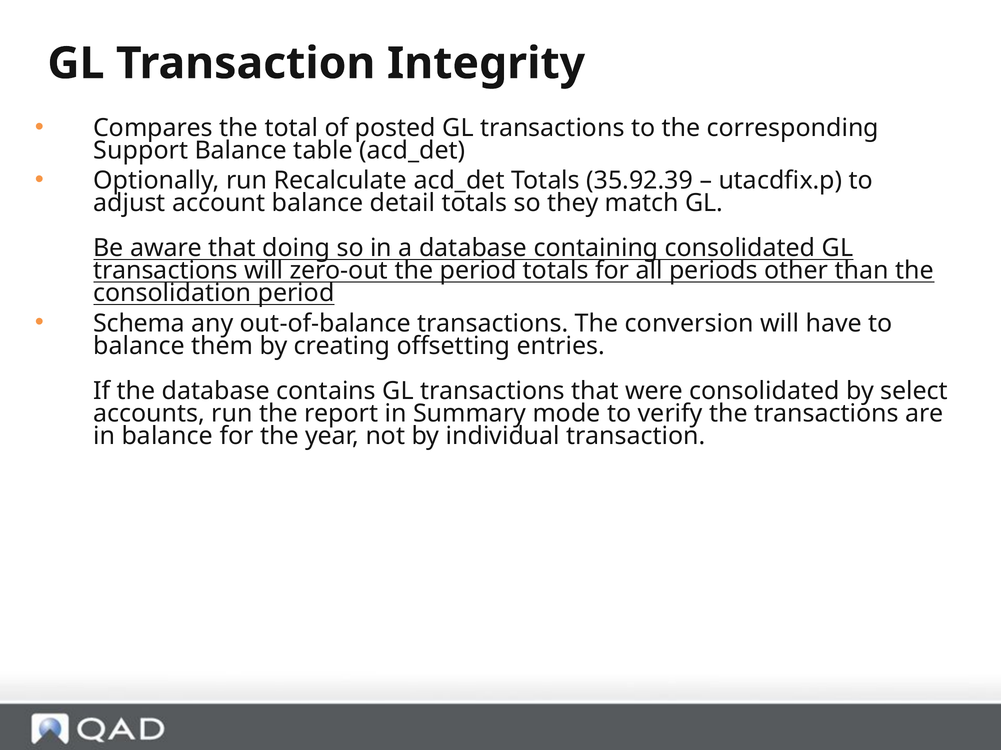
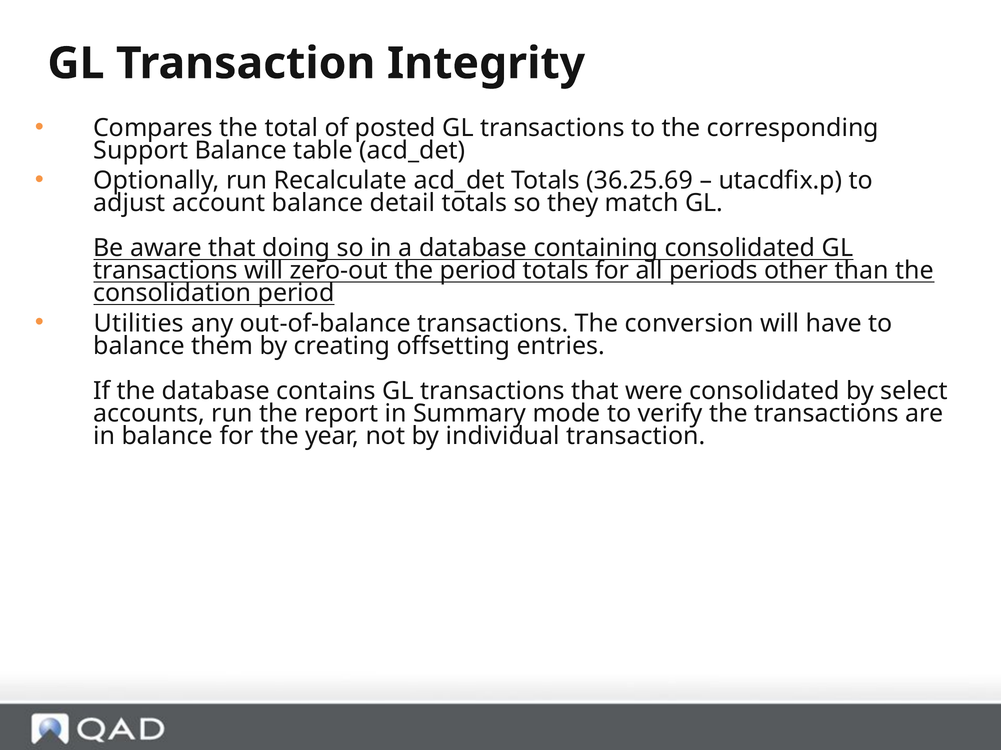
35.92.39: 35.92.39 -> 36.25.69 (640, 181)
Schema: Schema -> Utilities (139, 324)
